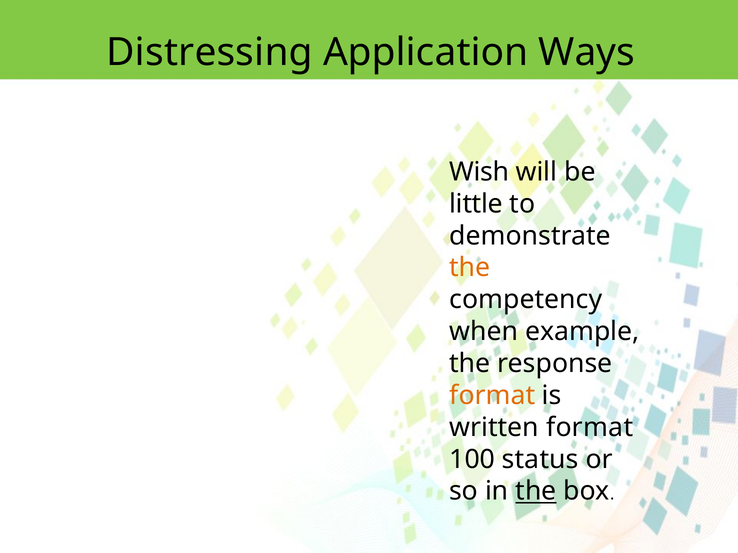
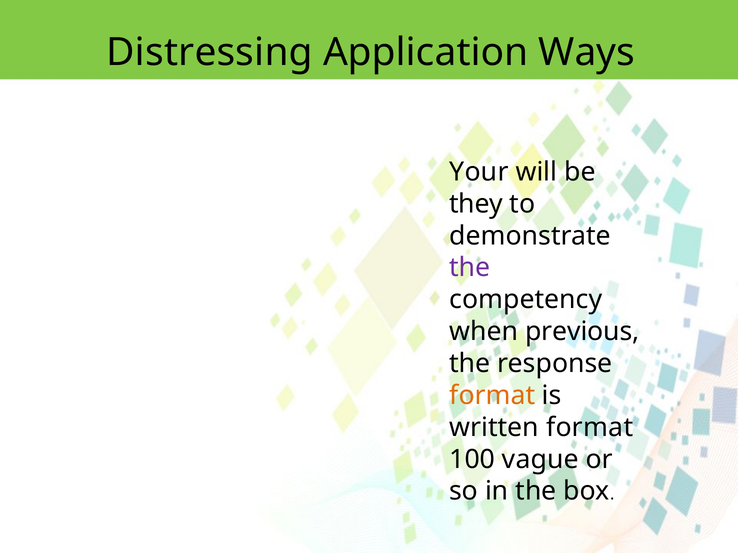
Wish: Wish -> Your (479, 172)
little: little -> they (476, 204)
the colour: orange -> purple (470, 268)
example: example -> previous (582, 332)
status: status -> vague (540, 460)
the underline: present -> none (536, 492)
